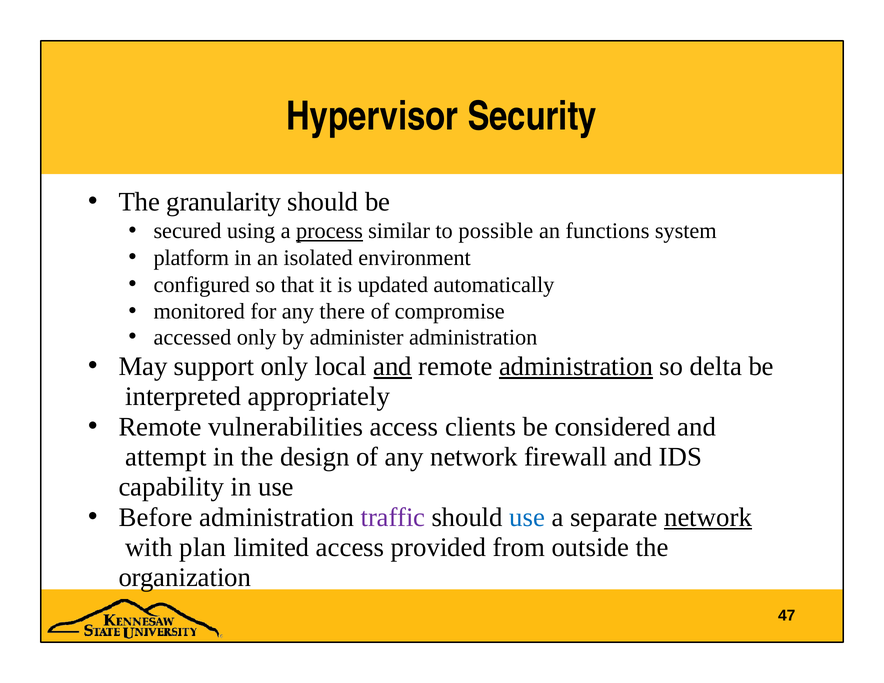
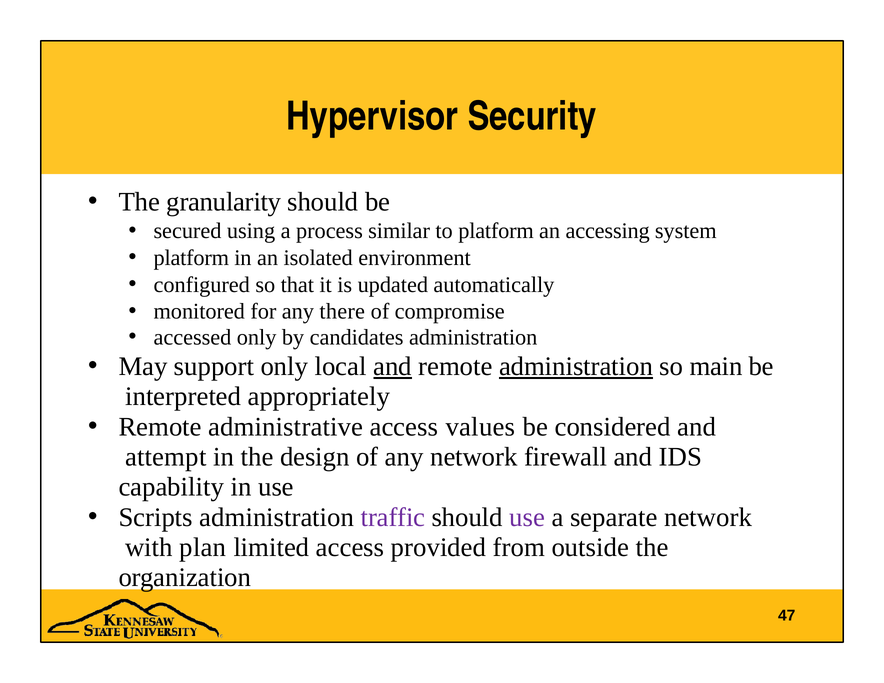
process underline: present -> none (329, 231)
to possible: possible -> platform (496, 231)
functions: functions -> accessing (608, 231)
administer: administer -> candidates (357, 337)
delta: delta -> main (716, 367)
vulnerabilities: vulnerabilities -> administrative (286, 427)
clients: clients -> values (480, 427)
Before: Before -> Scripts (156, 517)
use colour: blue -> purple (527, 517)
network underline: present -> none (708, 517)
